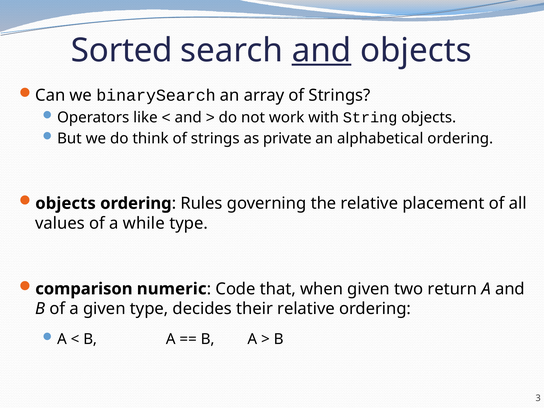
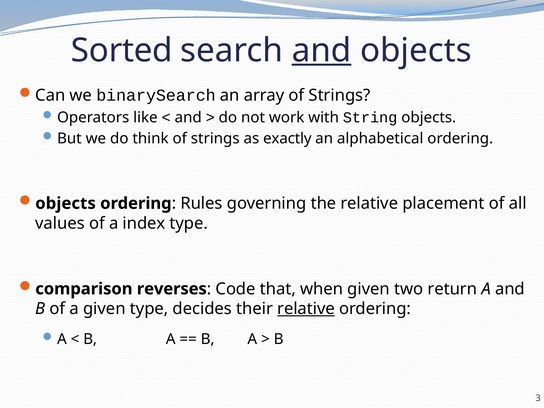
private: private -> exactly (287, 139)
while: while -> index (144, 223)
numeric: numeric -> reverses (172, 289)
relative underline: none -> present (306, 309)
